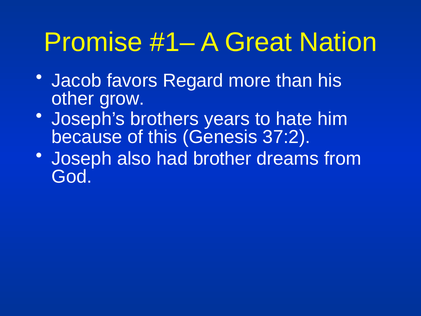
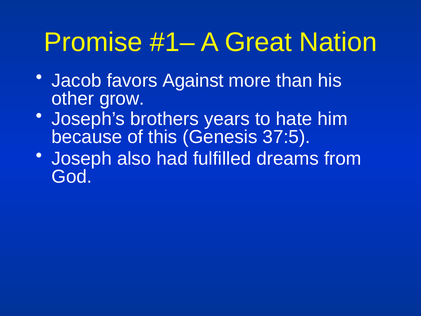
Regard: Regard -> Against (193, 80)
37:2: 37:2 -> 37:5 (287, 137)
brother: brother -> fulfilled (222, 159)
